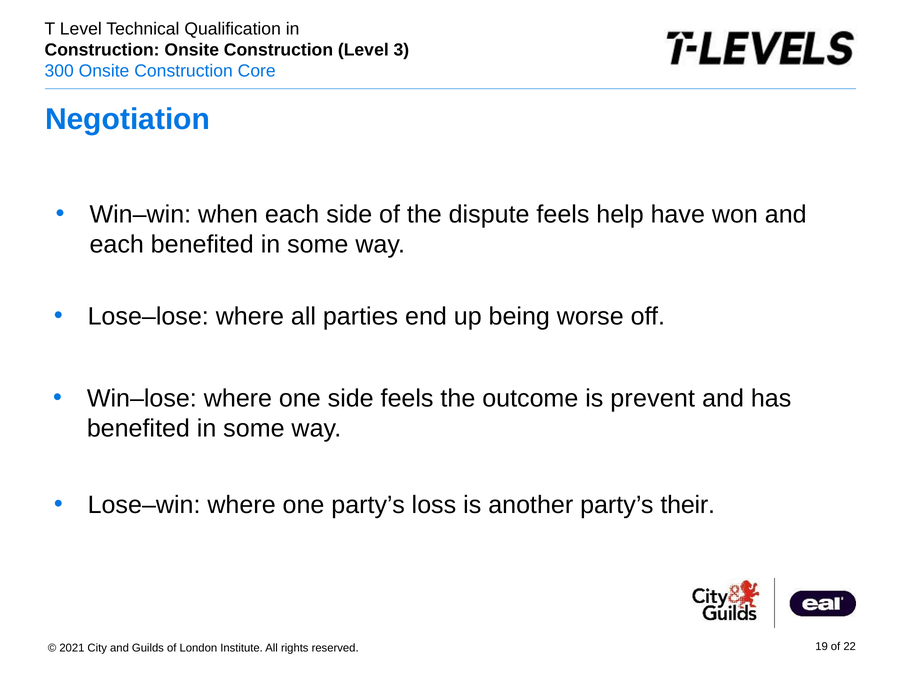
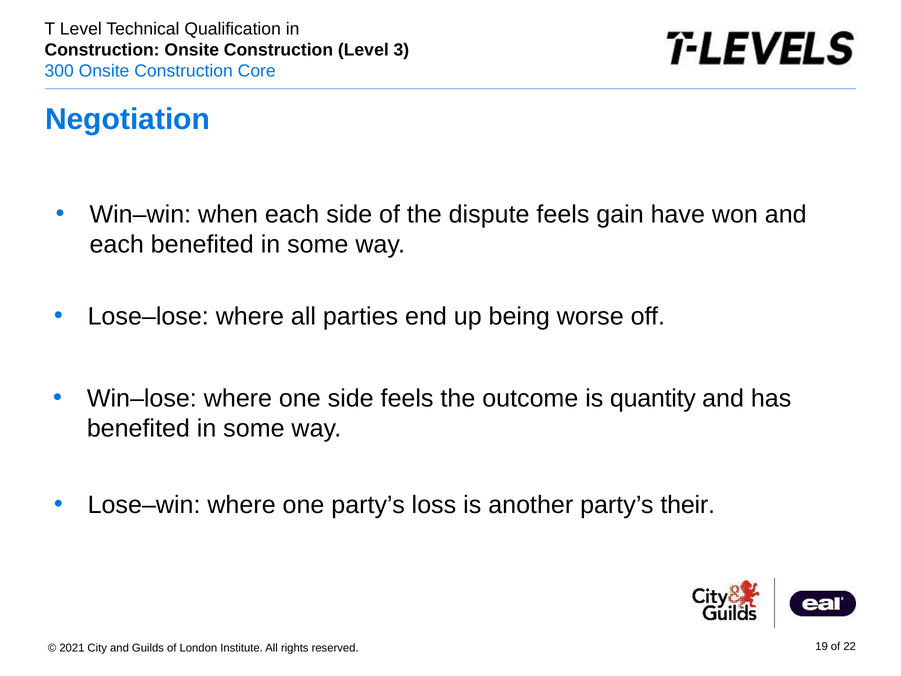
help: help -> gain (620, 214)
prevent: prevent -> quantity (653, 398)
